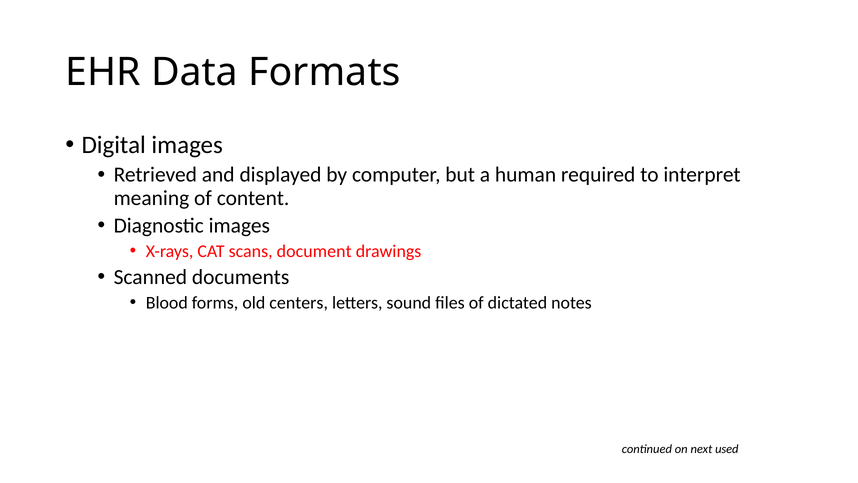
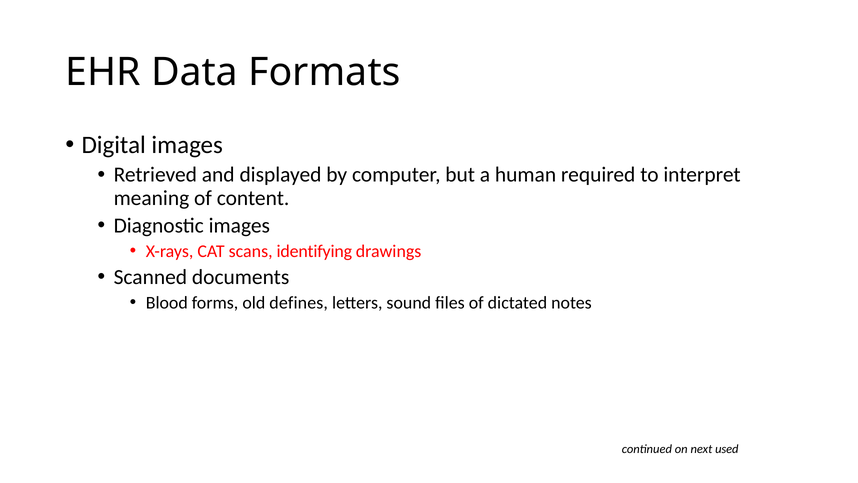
document: document -> identifying (314, 251)
centers: centers -> defines (299, 302)
